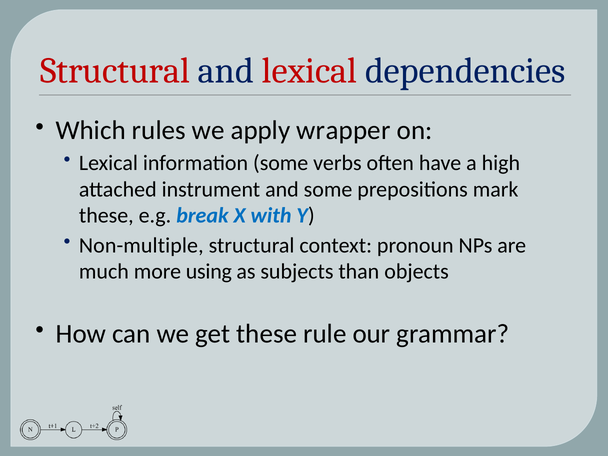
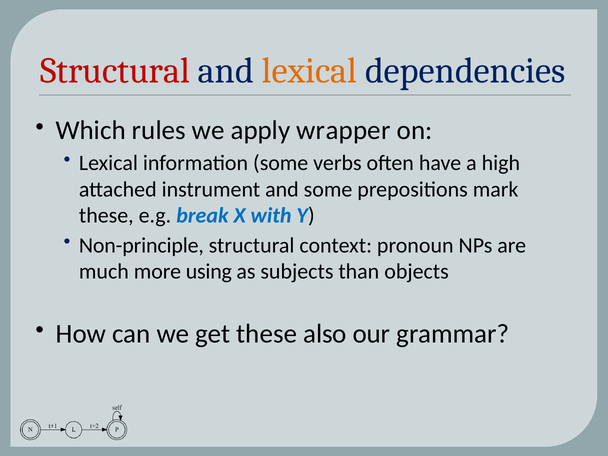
lexical colour: red -> orange (309, 71)
Non-multiple: Non-multiple -> Non-principle (141, 245)
rule: rule -> also (325, 334)
